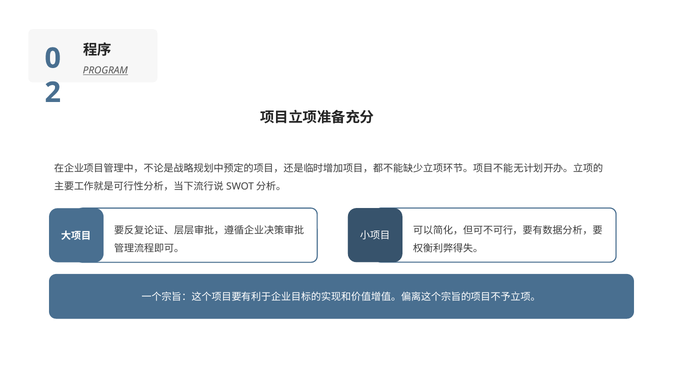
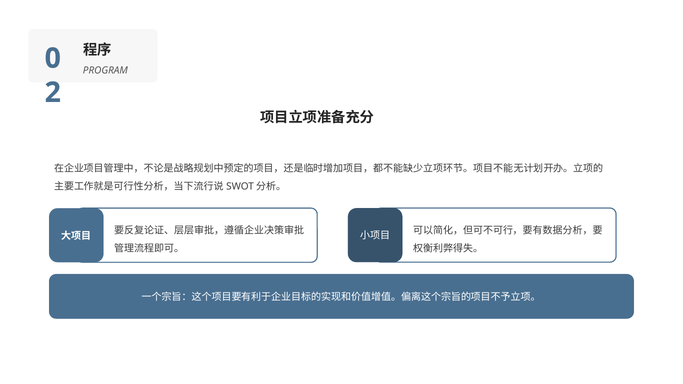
PROGRAM underline: present -> none (105, 71)
